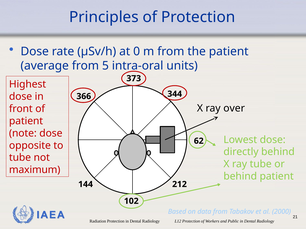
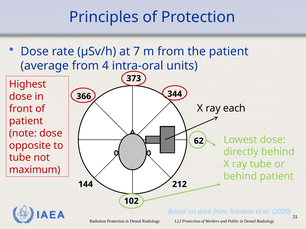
0: 0 -> 7 (137, 52)
5: 5 -> 4 (105, 66)
over: over -> each (234, 109)
